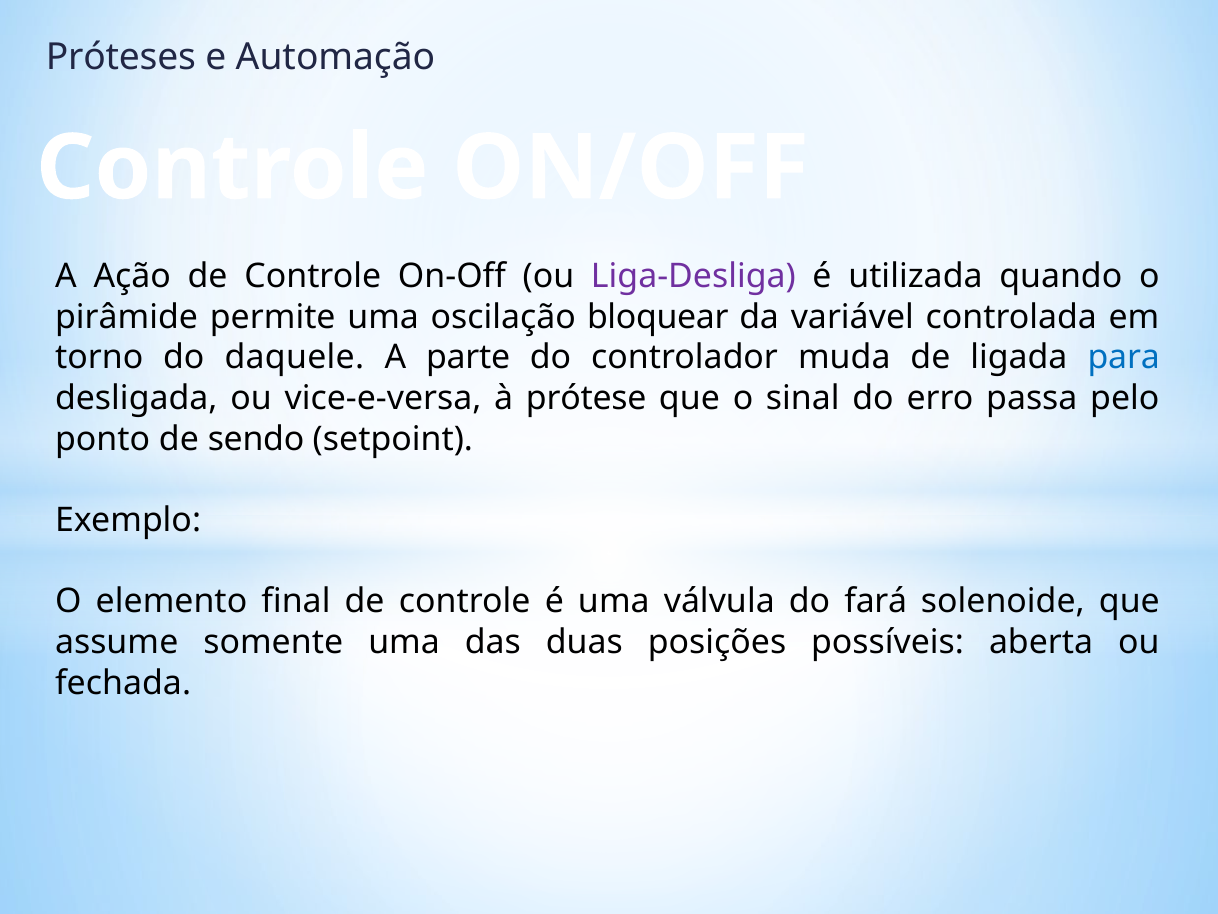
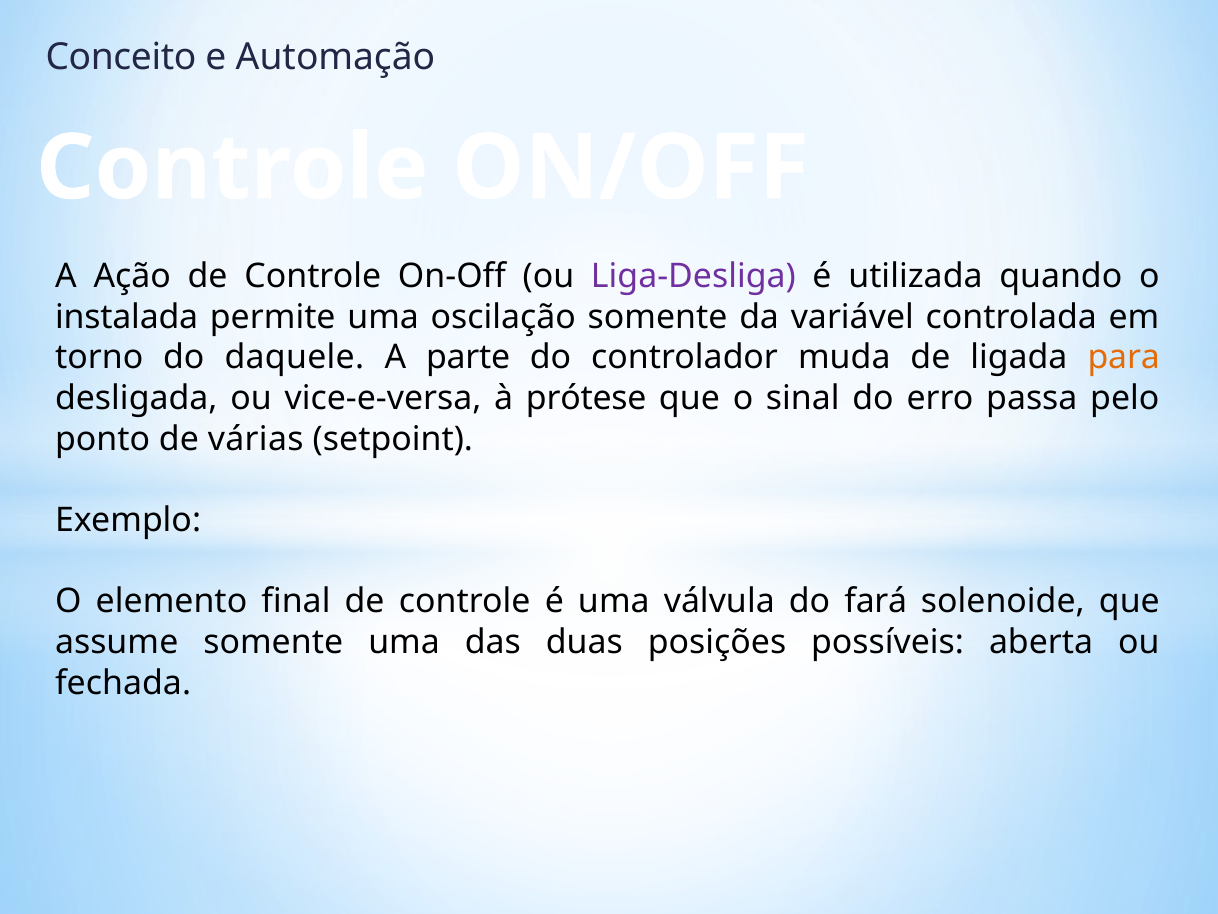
Próteses: Próteses -> Conceito (121, 57)
pirâmide: pirâmide -> instalada (127, 317)
oscilação bloquear: bloquear -> somente (658, 317)
para colour: blue -> orange (1124, 358)
sendo: sendo -> várias (256, 439)
